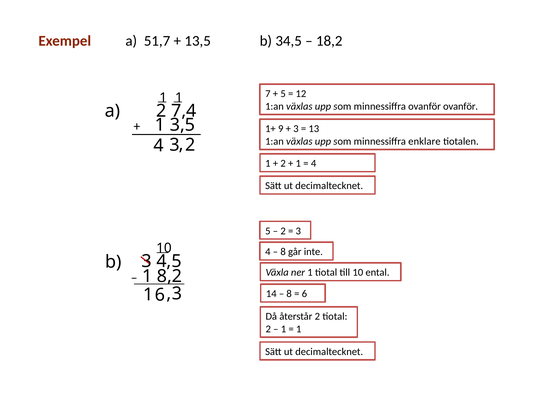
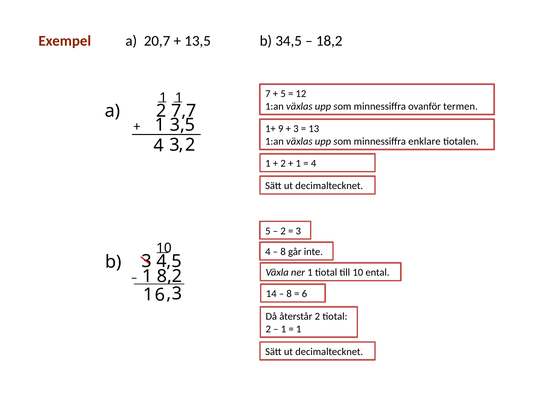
51,7: 51,7 -> 20,7 (157, 41)
ovanför ovanför: ovanför -> termen (460, 106)
7,4: 7,4 -> 7,7 (184, 111)
